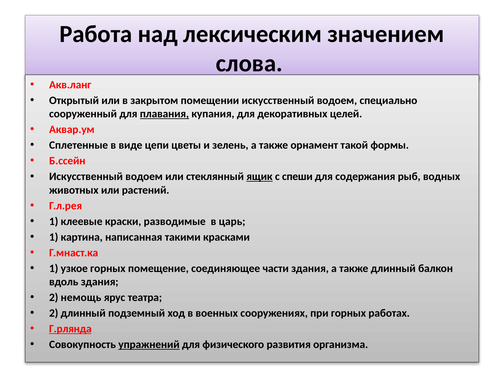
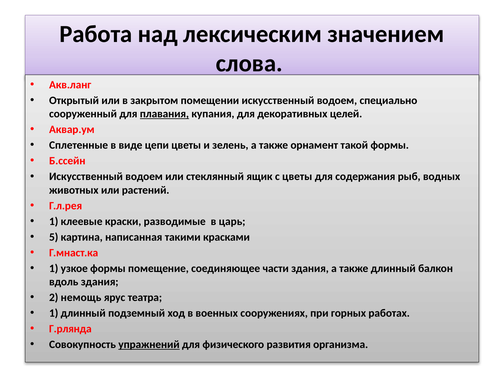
ящик underline: present -> none (259, 177)
с спеши: спеши -> цветы (297, 177)
1: 1 -> 5 (54, 237)
узкое горных: горных -> формы (108, 268)
2: 2 -> 1 (54, 313)
Г.рлянда underline: present -> none (70, 329)
